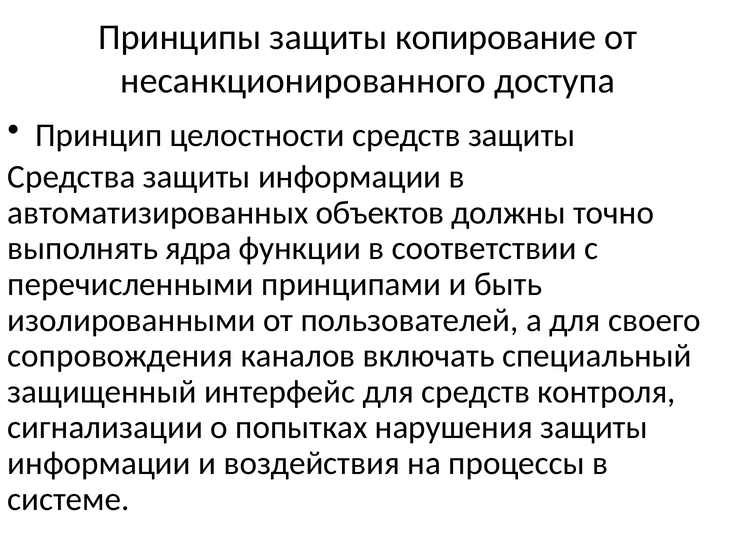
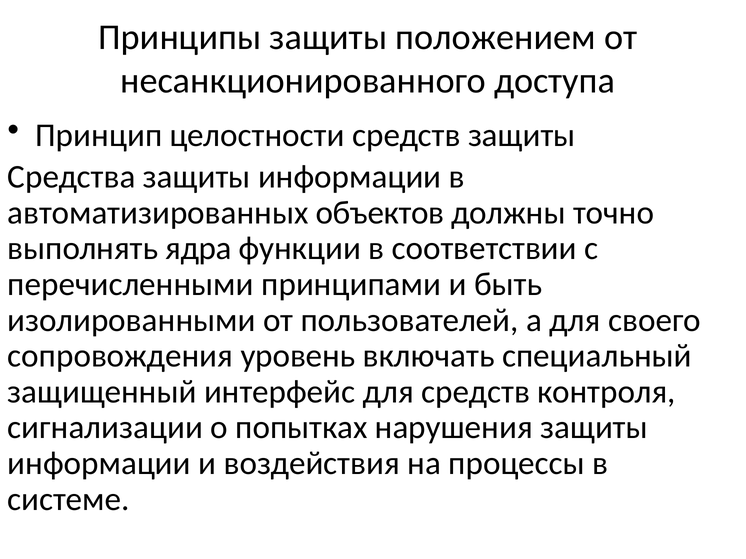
копирование: копирование -> положением (496, 38)
каналов: каналов -> уровень (298, 356)
